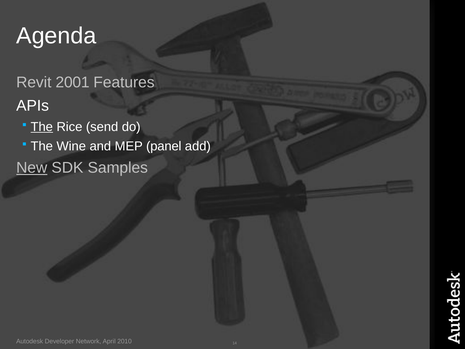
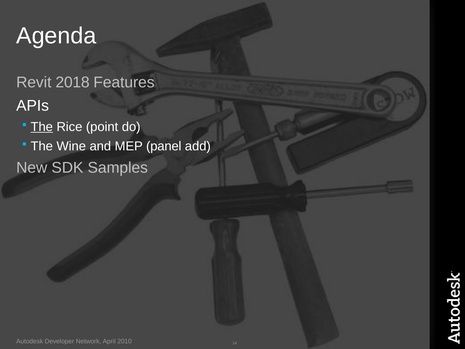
2001: 2001 -> 2018 (73, 82)
send: send -> point (102, 127)
New underline: present -> none (32, 168)
